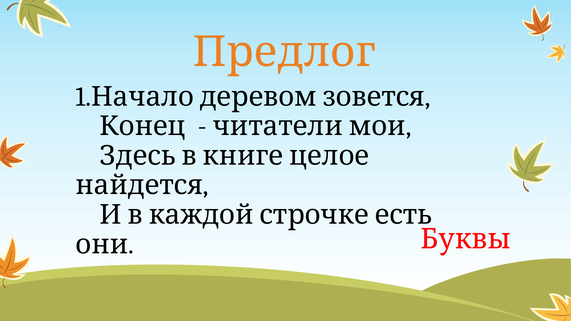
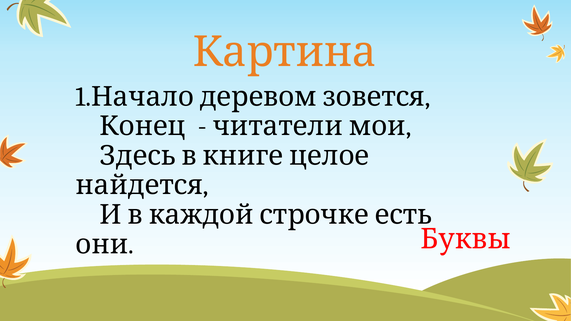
Предлог: Предлог -> Картина (285, 52)
